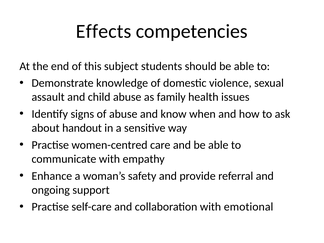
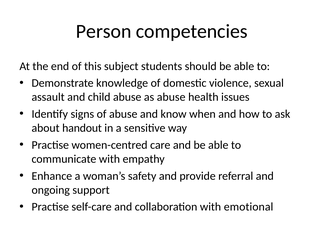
Effects: Effects -> Person (104, 31)
as family: family -> abuse (171, 97)
